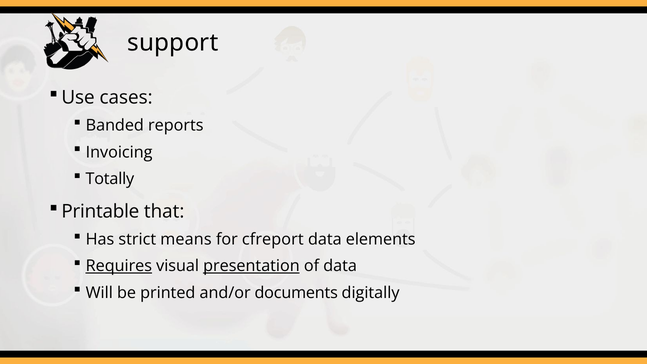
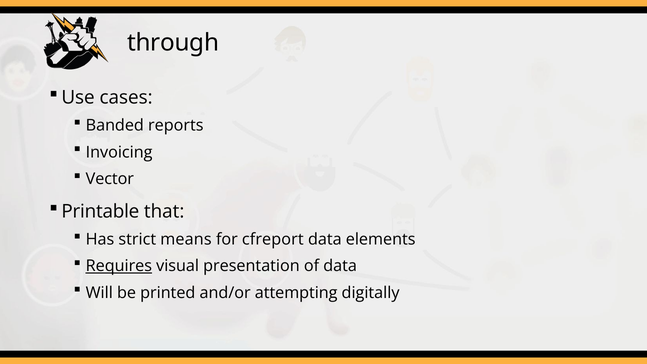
support: support -> through (173, 43)
Totally: Totally -> Vector (110, 179)
presentation underline: present -> none (251, 266)
documents: documents -> attempting (296, 293)
